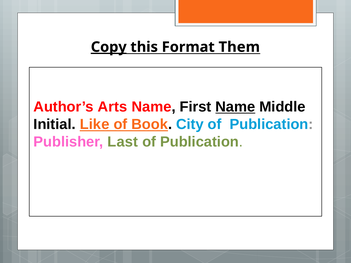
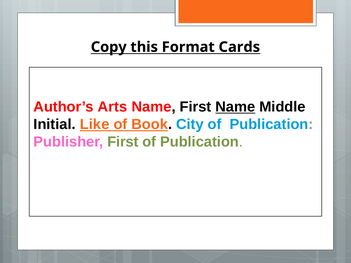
Copy underline: present -> none (109, 47)
Them: Them -> Cards (239, 47)
Publisher Last: Last -> First (123, 142)
